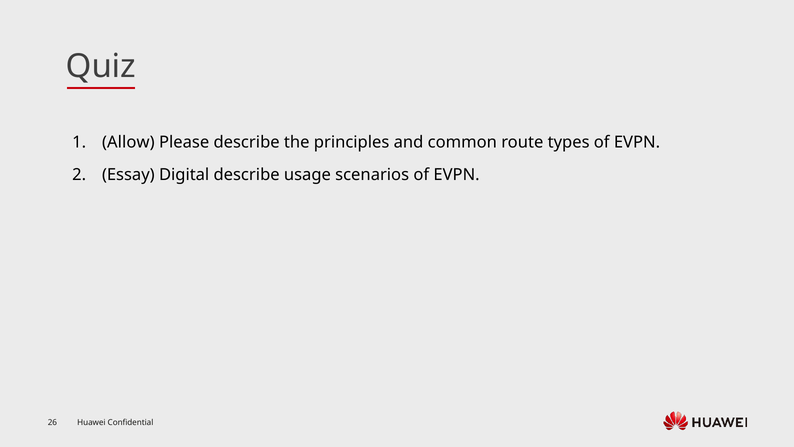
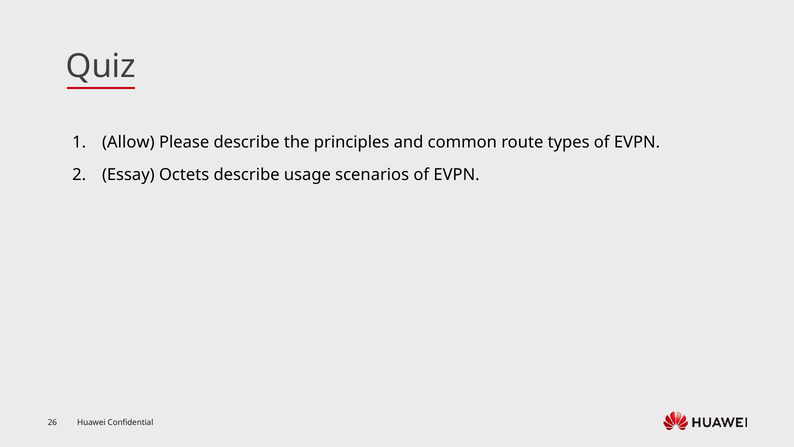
Digital: Digital -> Octets (184, 175)
